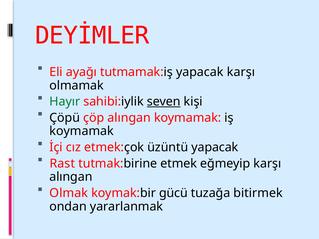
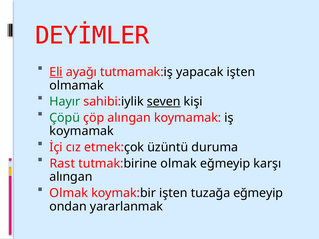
Eli underline: none -> present (56, 72)
yapacak karşı: karşı -> işten (241, 72)
Çöpü colour: black -> green (65, 118)
üzüntü yapacak: yapacak -> duruma (215, 147)
tutmak:birine etmek: etmek -> olmak (179, 164)
koymak:bir gücü: gücü -> işten (173, 193)
tuzağa bitirmek: bitirmek -> eğmeyip (258, 193)
